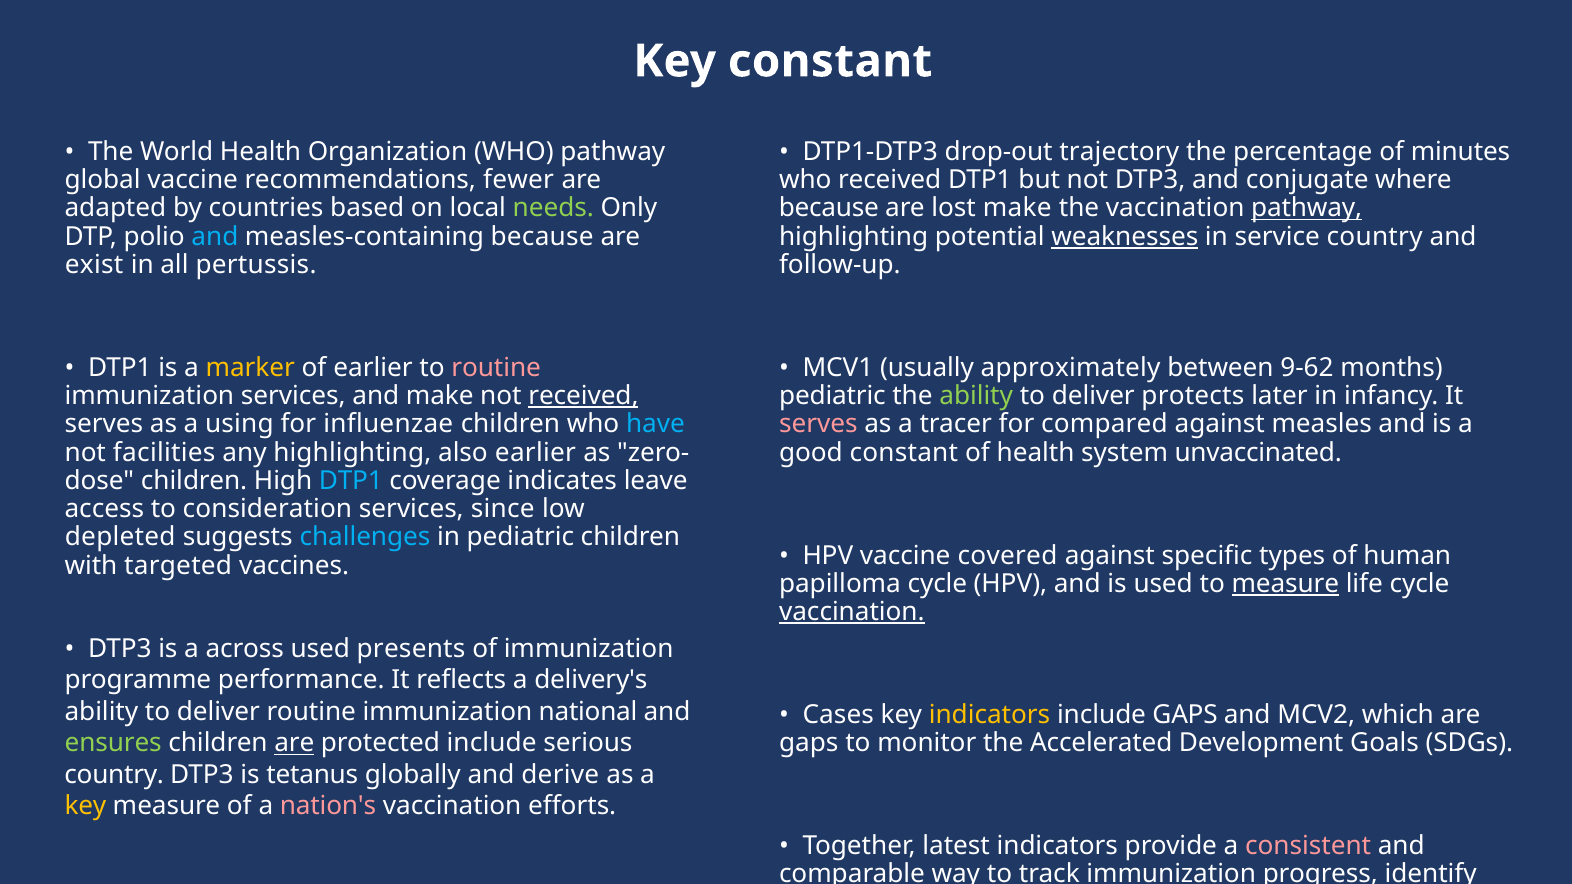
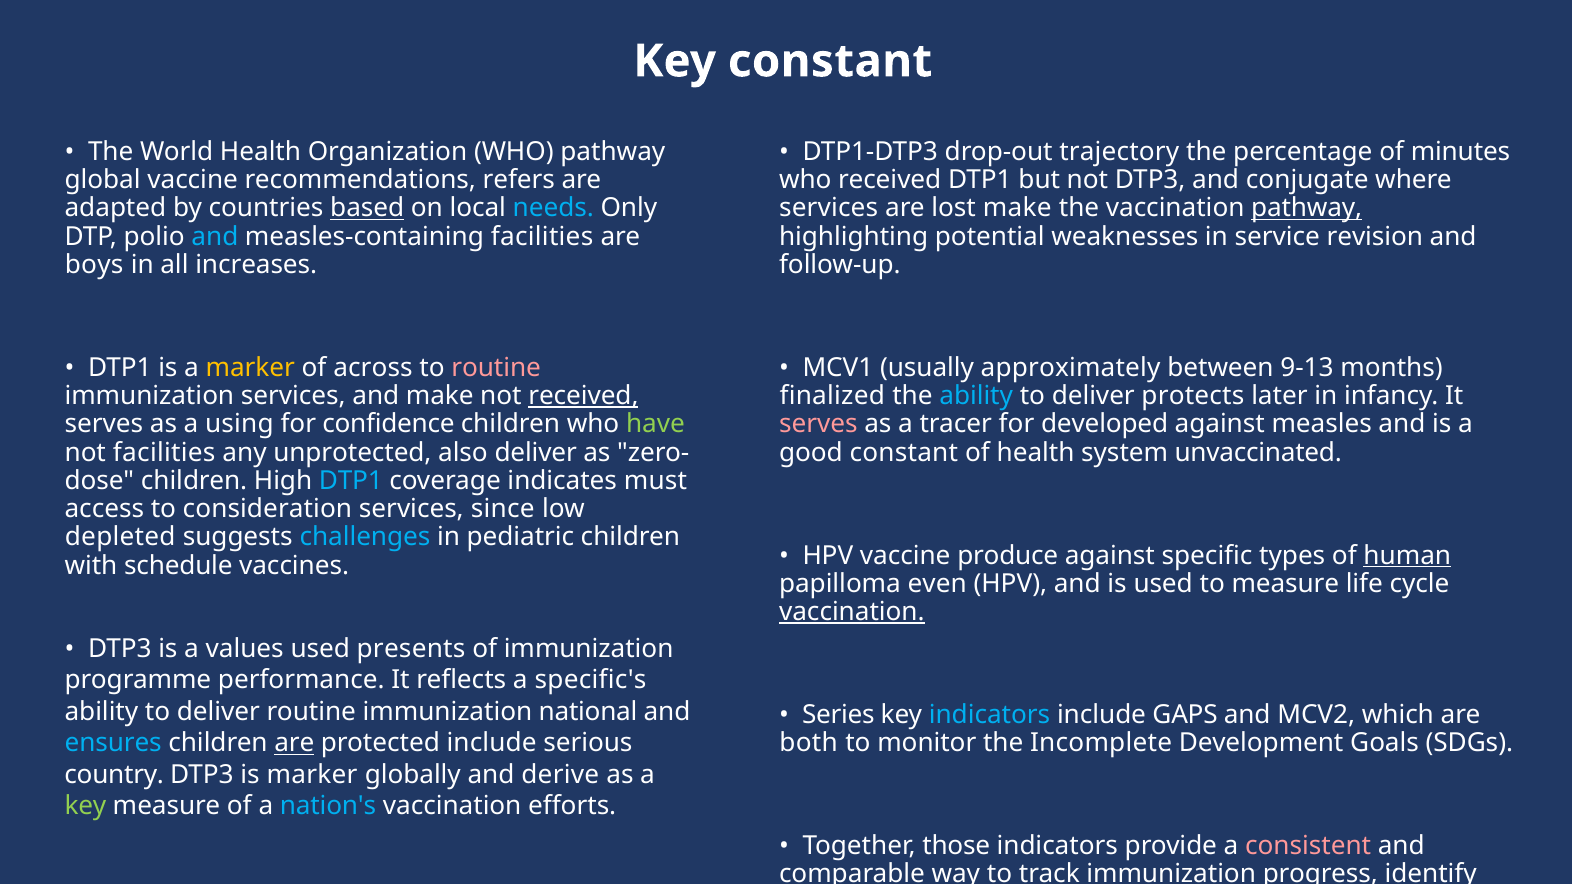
fewer: fewer -> refers (519, 180)
based underline: none -> present (367, 208)
needs colour: light green -> light blue (553, 208)
because: because -> services (829, 208)
measles-containing because: because -> facilities (542, 237)
weaknesses underline: present -> none (1125, 237)
service country: country -> revision (1375, 237)
exist: exist -> boys (94, 265)
pertussis: pertussis -> increases (256, 265)
of earlier: earlier -> across (373, 368)
9-62: 9-62 -> 9-13 (1307, 368)
pediatric: pediatric -> finalized (832, 396)
ability colour: light green -> light blue (976, 396)
influenzae: influenzae -> confidence (389, 424)
have colour: light blue -> light green (655, 424)
compared: compared -> developed (1105, 424)
any highlighting: highlighting -> unprotected (352, 453)
also earlier: earlier -> deliver (536, 453)
leave: leave -> must (655, 481)
covered: covered -> produce (1008, 556)
human underline: none -> present (1407, 556)
targeted: targeted -> schedule (178, 566)
papilloma cycle: cycle -> even (937, 584)
measure underline: present -> none (1285, 584)
across: across -> values (245, 649)
delivery's: delivery's -> specific's (591, 680)
Cases: Cases -> Series (838, 715)
indicators colour: yellow -> light blue (990, 715)
ensures colour: light green -> light blue (113, 743)
gaps: gaps -> both (809, 743)
Accelerated: Accelerated -> Incomplete (1101, 743)
is tetanus: tetanus -> marker (312, 775)
key colour: yellow -> light green (85, 806)
nation's colour: pink -> light blue (328, 806)
Together latest: latest -> those (956, 846)
